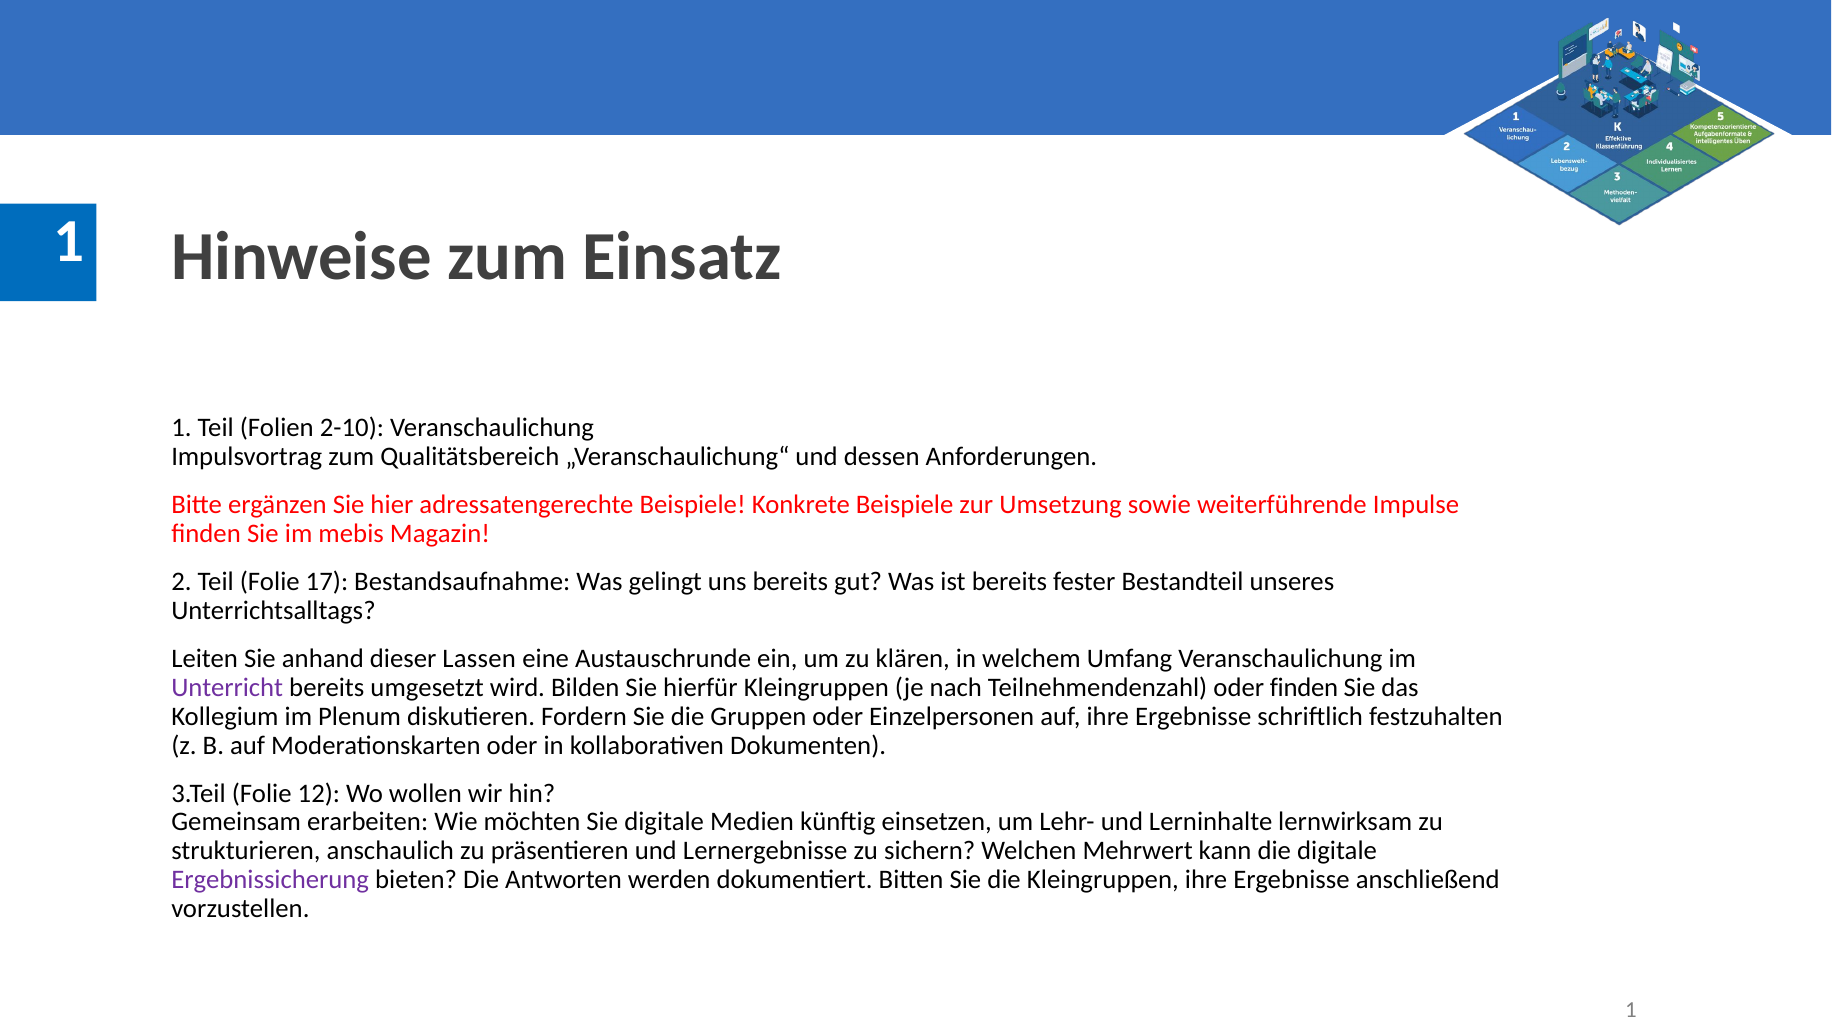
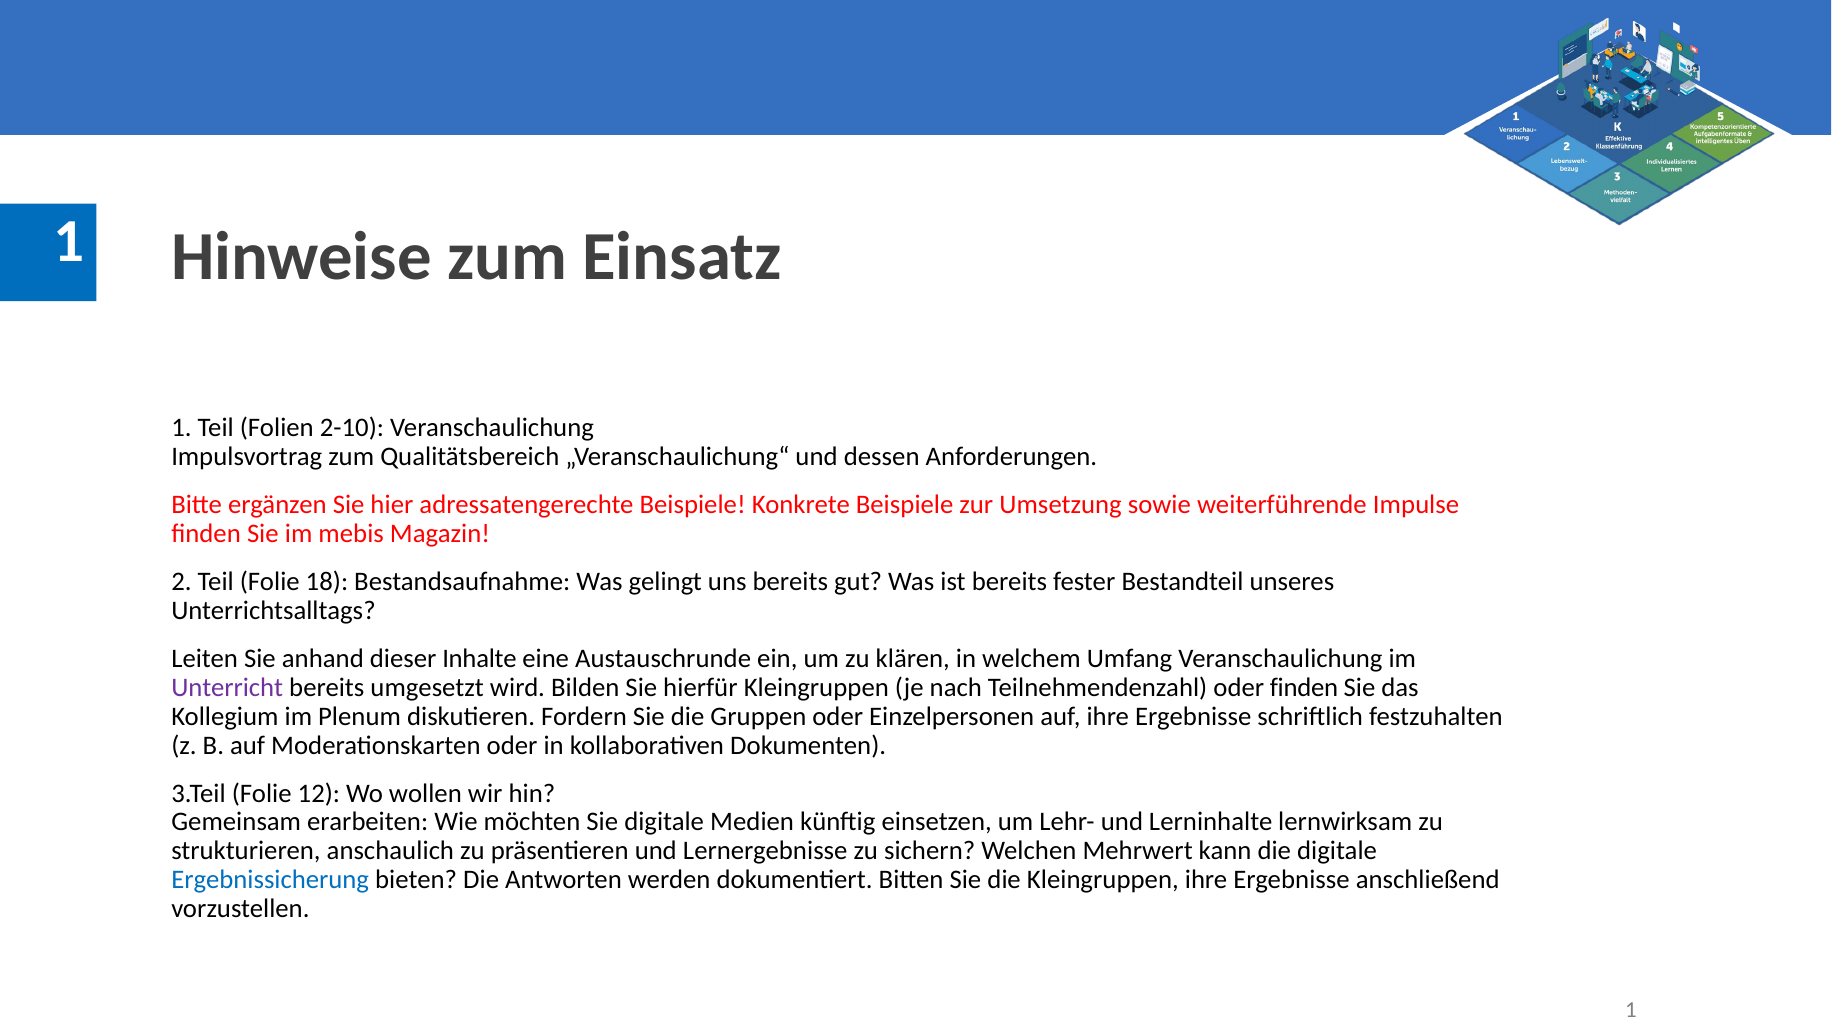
17: 17 -> 18 (327, 582)
Lassen: Lassen -> Inhalte (479, 659)
Ergebnissicherung colour: purple -> blue (270, 880)
